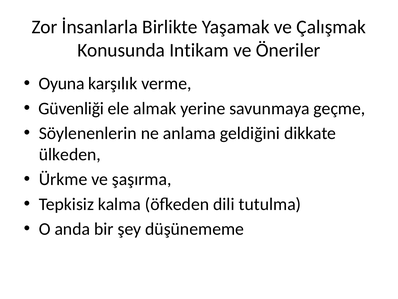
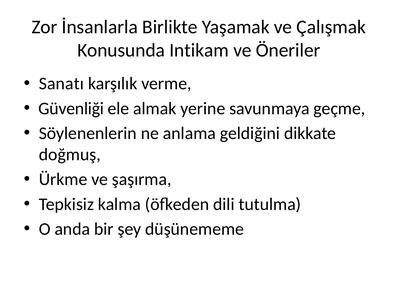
Oyuna: Oyuna -> Sanatı (61, 83)
ülkeden: ülkeden -> doğmuş (70, 154)
